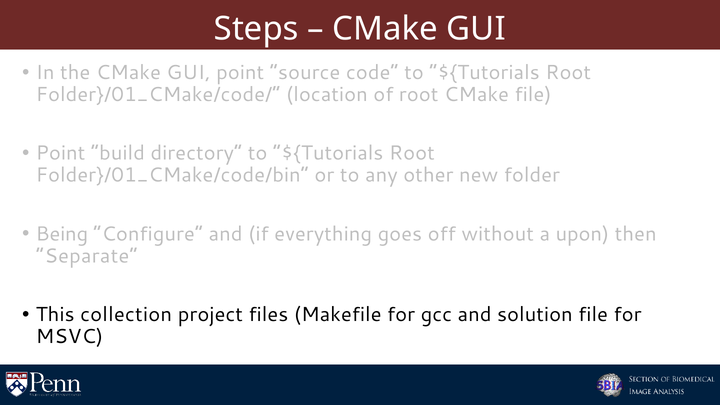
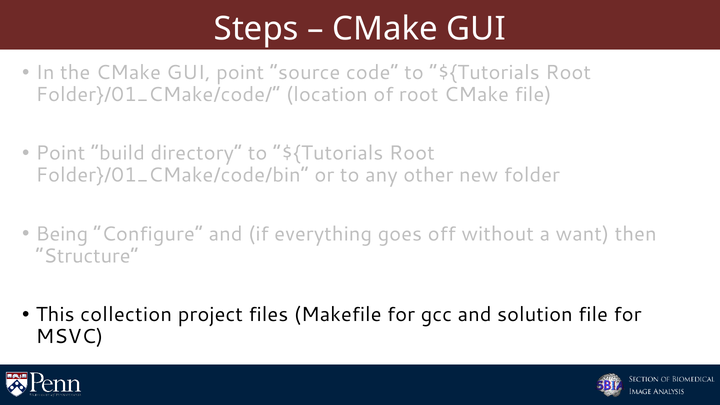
upon: upon -> want (582, 234)
Separate: Separate -> Structure (87, 256)
